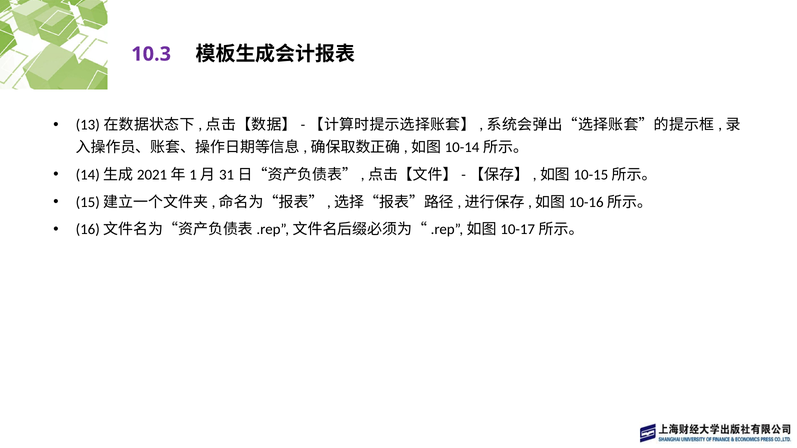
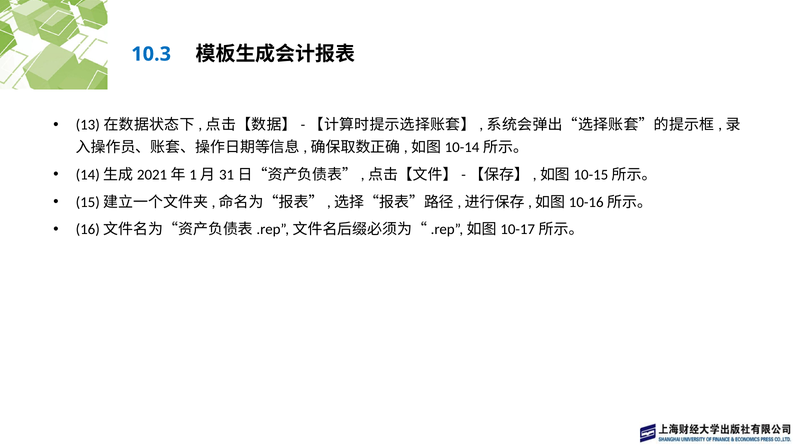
10.3 colour: purple -> blue (151, 54)
